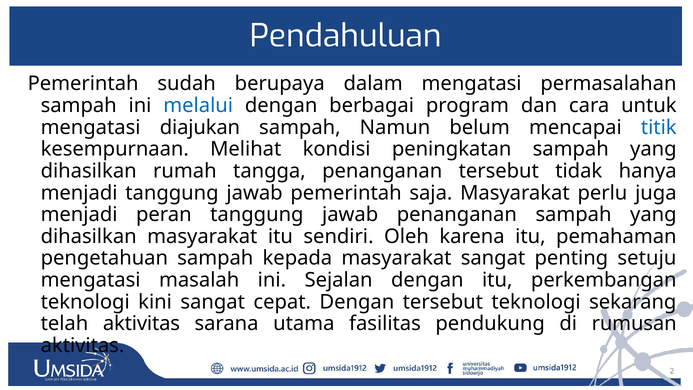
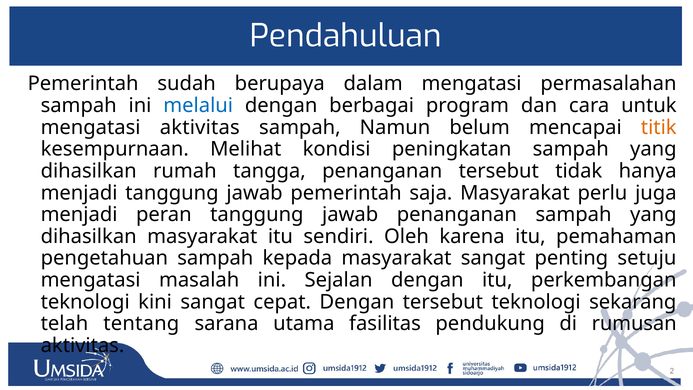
mengatasi diajukan: diajukan -> aktivitas (200, 127)
titik colour: blue -> orange (659, 127)
telah aktivitas: aktivitas -> tentang (141, 323)
